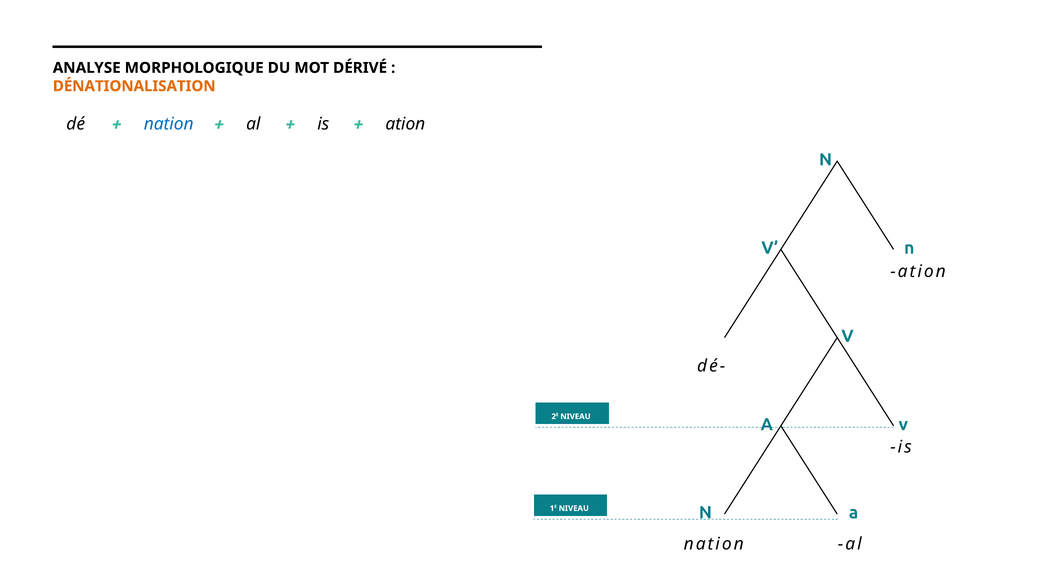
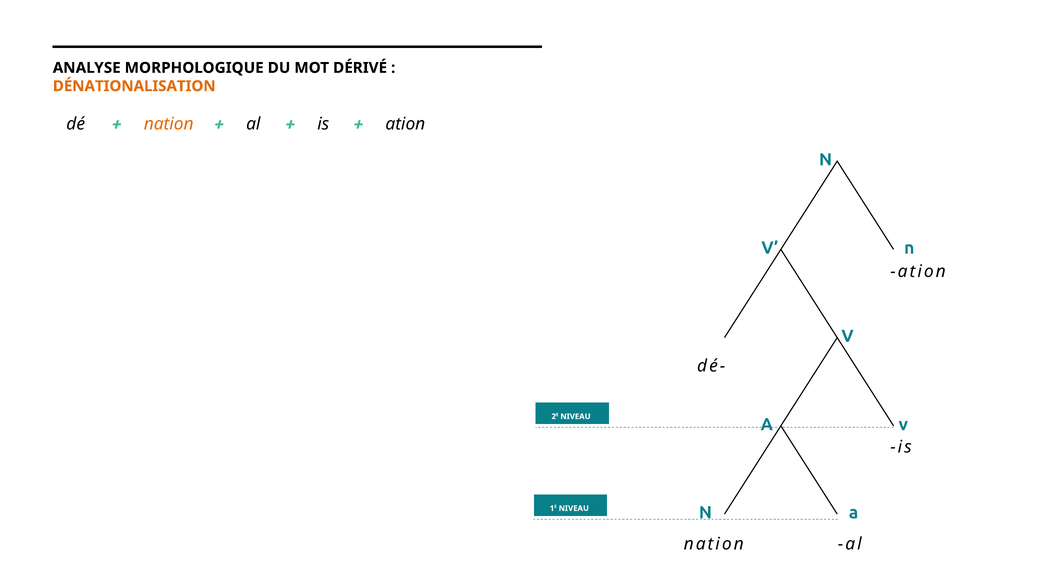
nation colour: blue -> orange (169, 124)
